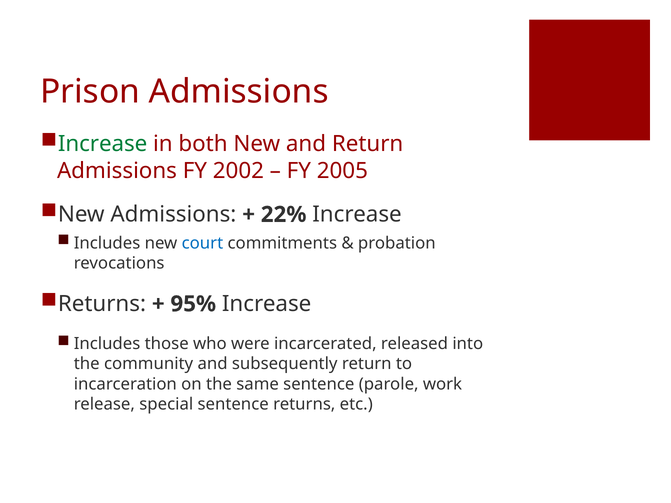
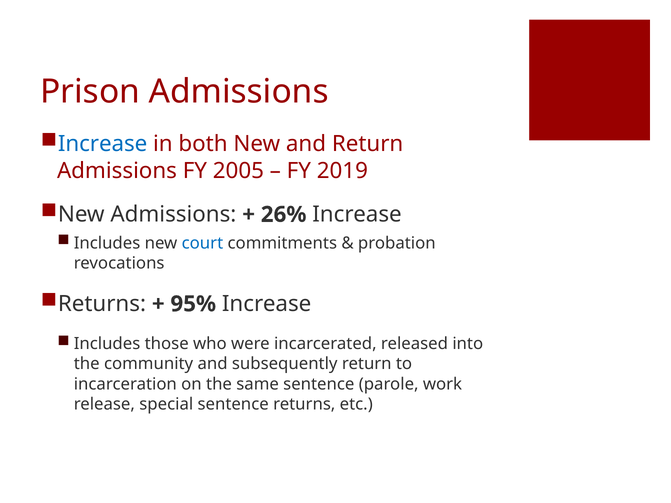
Increase colour: green -> blue (103, 144)
2002: 2002 -> 2005 (238, 171)
2005: 2005 -> 2019 (342, 171)
22%: 22% -> 26% (284, 215)
